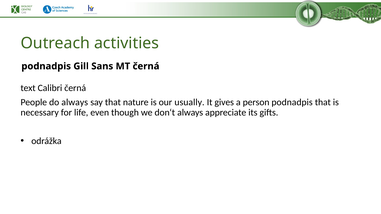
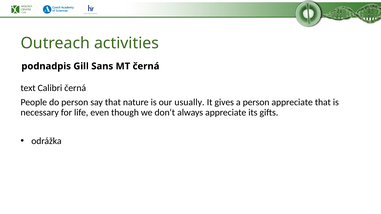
do always: always -> person (75, 102)
person podnadpis: podnadpis -> appreciate (292, 102)
